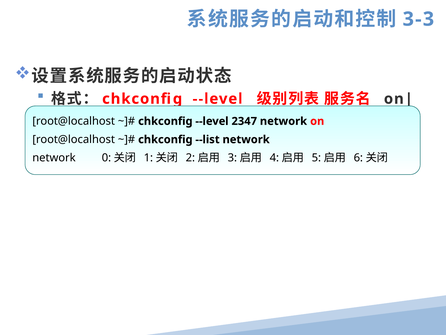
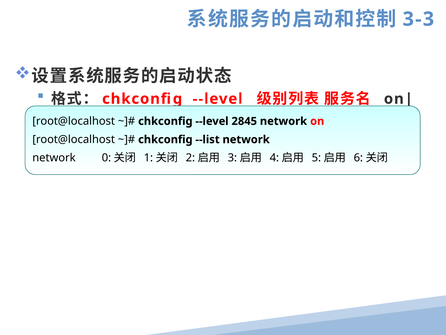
2347: 2347 -> 2845 (244, 121)
